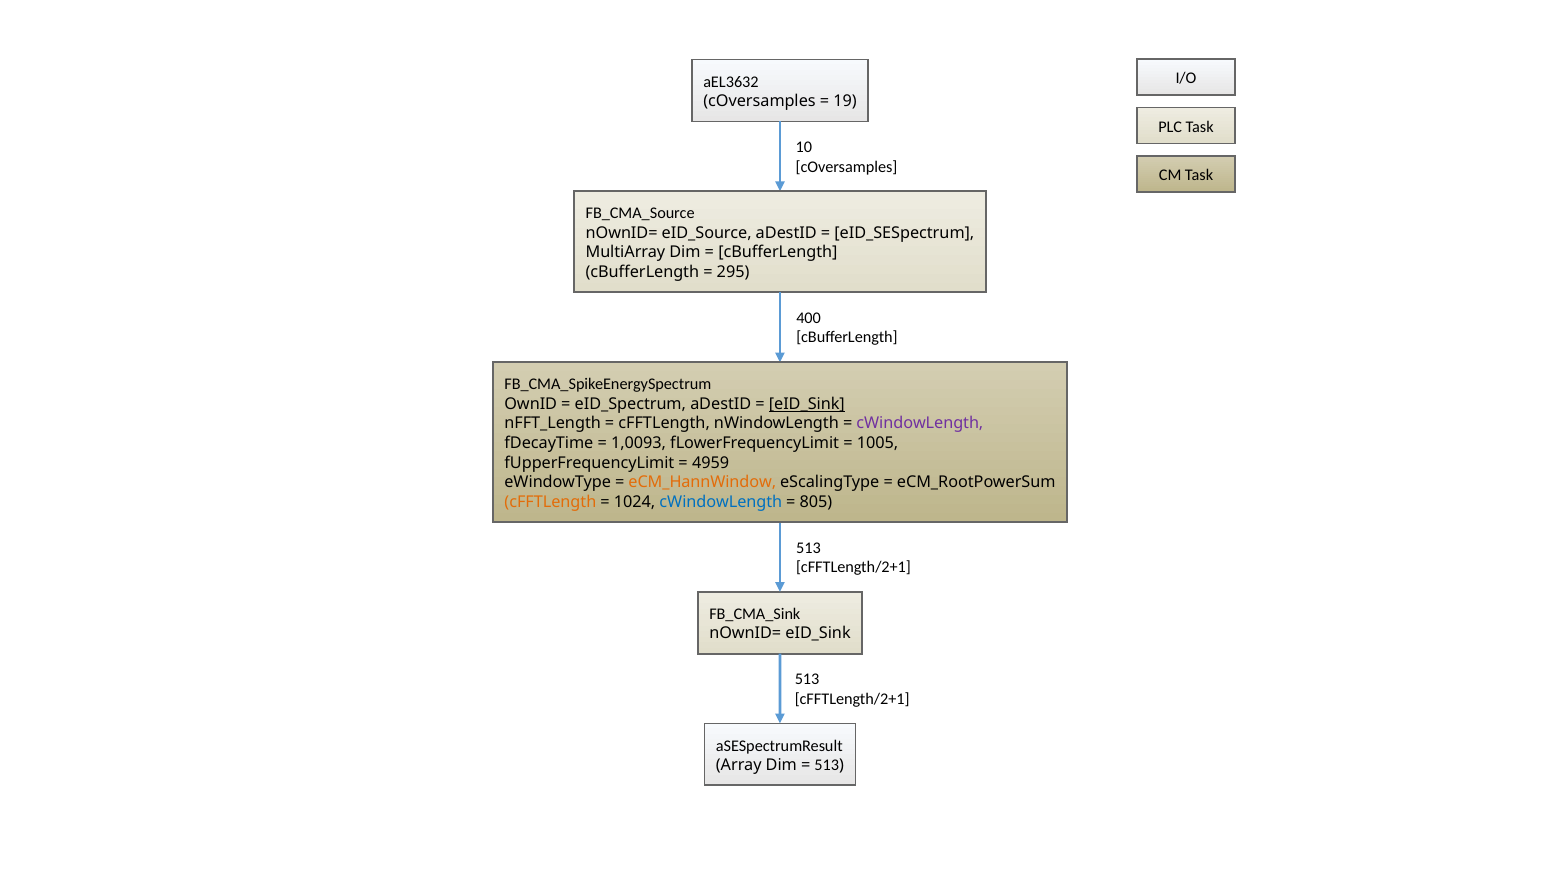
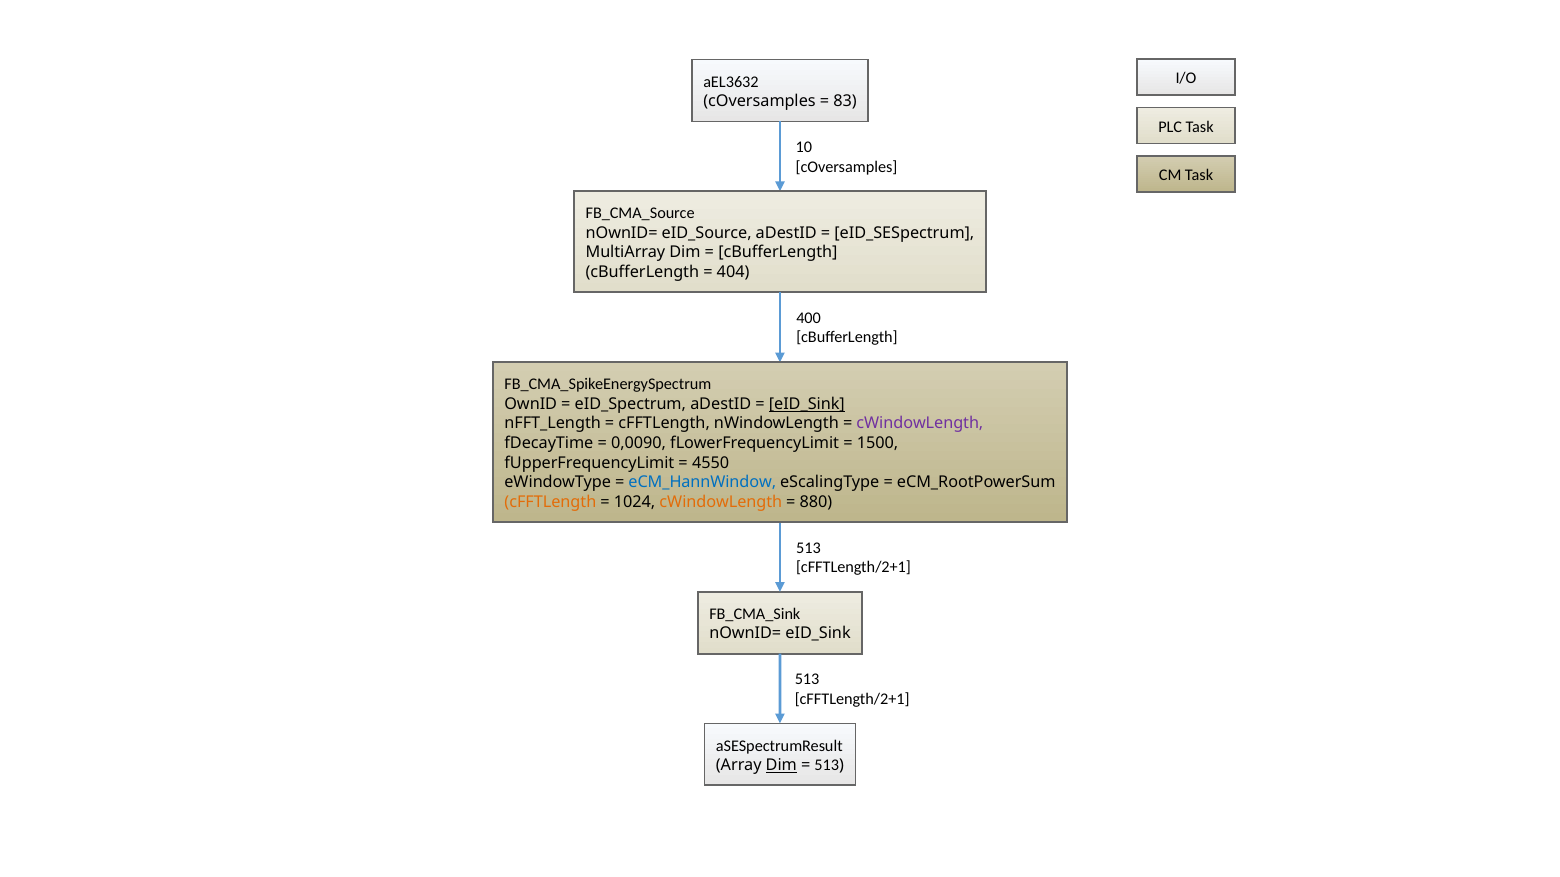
19: 19 -> 83 (845, 101)
295: 295 -> 404 (733, 272)
1,0093: 1,0093 -> 0,0090 (639, 443)
1005: 1005 -> 1500 (878, 443)
4959: 4959 -> 4550 (711, 463)
eCM_HannWindow colour: orange -> blue (702, 482)
cWindowLength colour: blue -> orange (721, 502)
805: 805 -> 880 (816, 502)
Dim underline: none -> present (781, 766)
